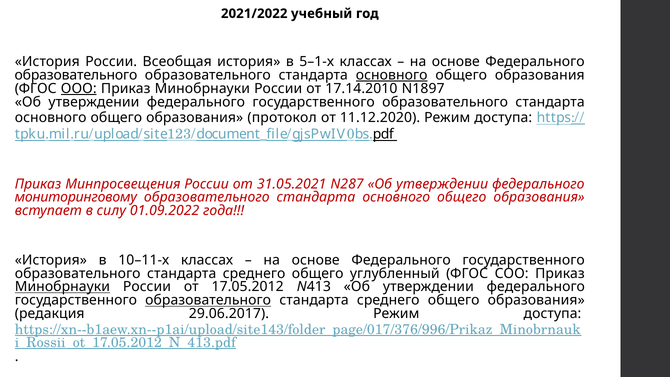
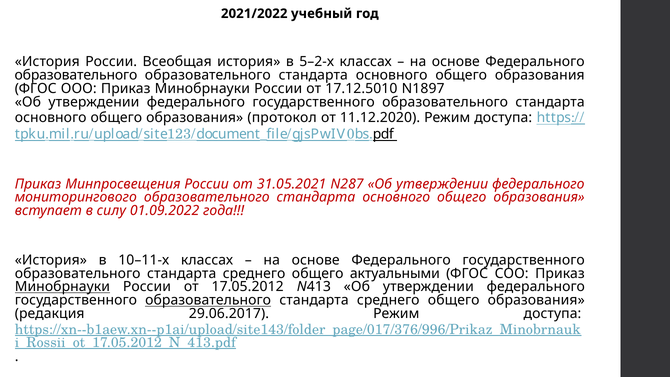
5–1-х: 5–1-х -> 5–2-х (317, 62)
основного underline: present -> none (392, 75)
ООО underline: present -> none (79, 88)
17.14.2010: 17.14.2010 -> 17.12.5010 (361, 88)
мониторинговому: мониторинговому -> мониторингового (76, 197)
углубленный: углубленный -> актуальными (395, 273)
